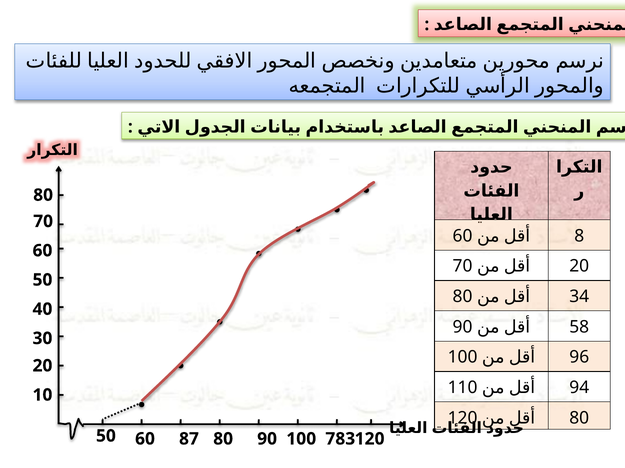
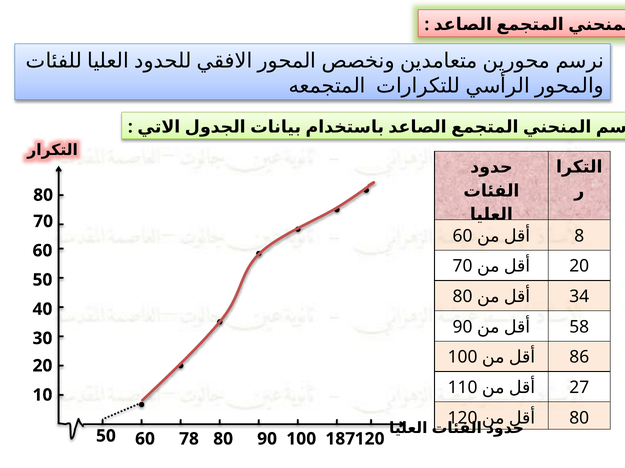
96: 96 -> 86 (579, 358)
94: 94 -> 27 (579, 388)
87: 87 -> 78 (189, 440)
783: 783 -> 187 (340, 440)
